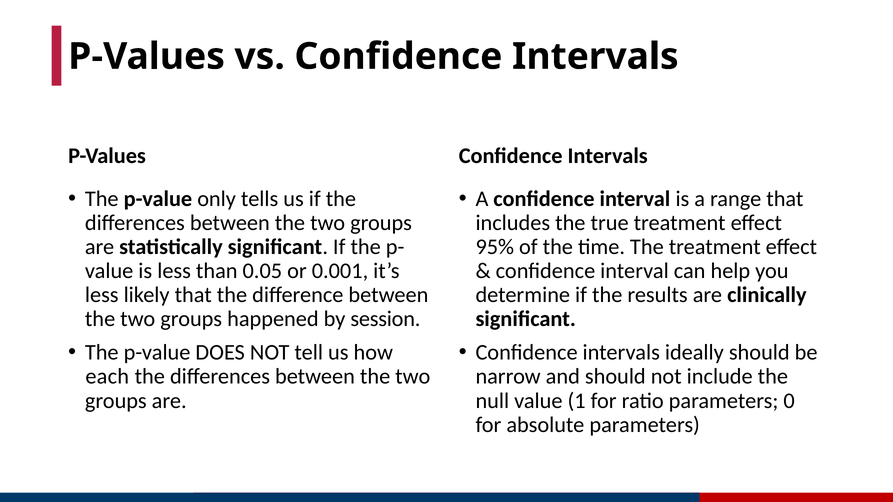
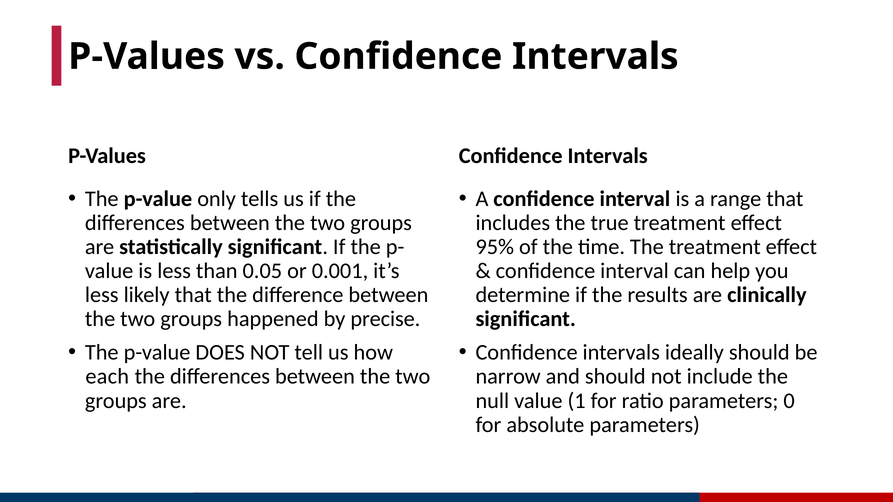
session: session -> precise (385, 319)
